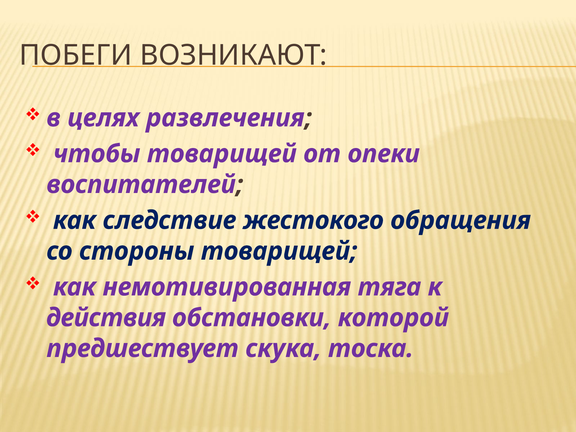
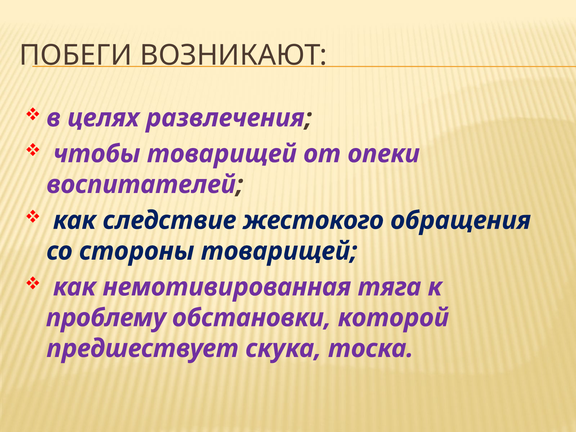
действия: действия -> проблему (106, 318)
